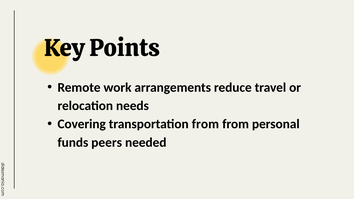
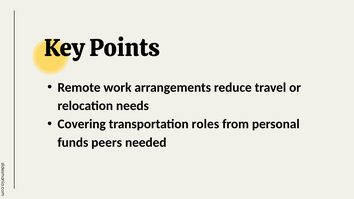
transportation from: from -> roles (205, 124)
